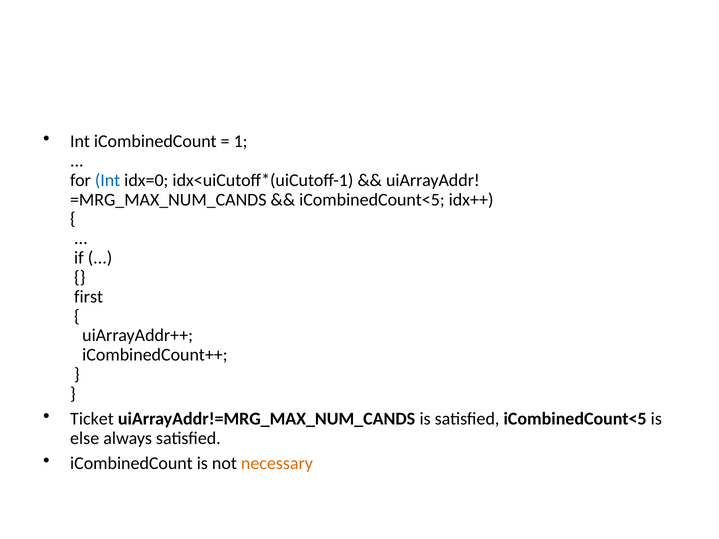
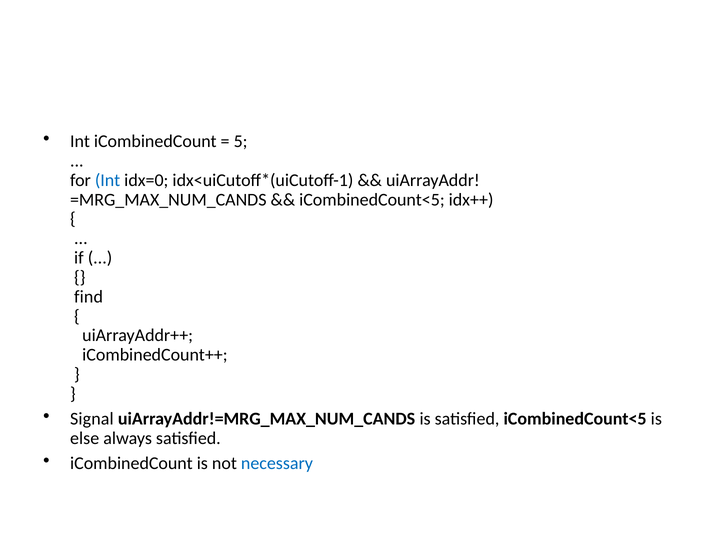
1: 1 -> 5 (241, 141)
first: first -> find (89, 297)
Ticket: Ticket -> Signal (92, 419)
necessary colour: orange -> blue (277, 464)
